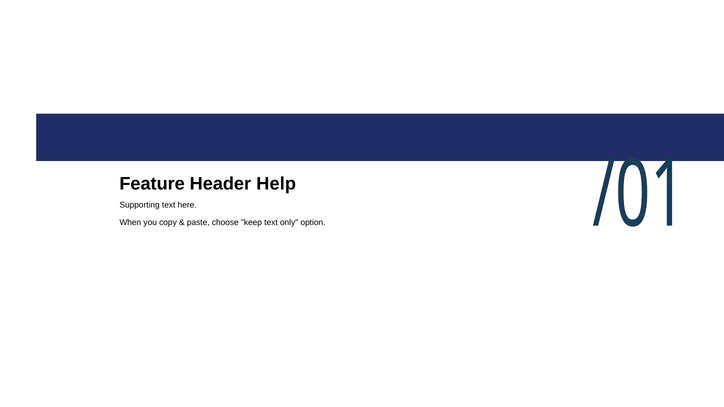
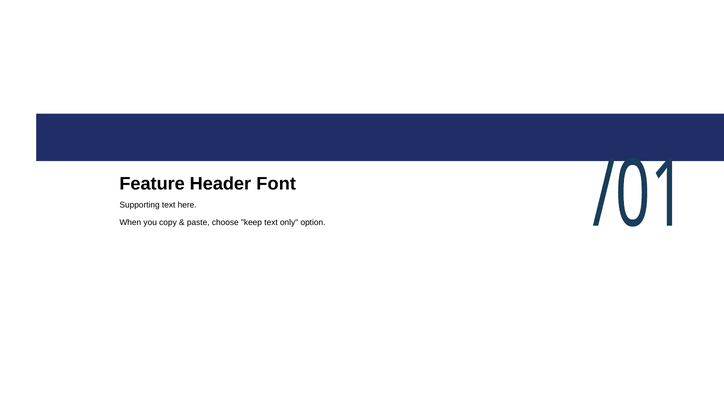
Help: Help -> Font (276, 184)
